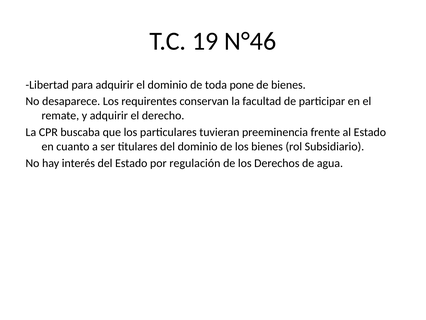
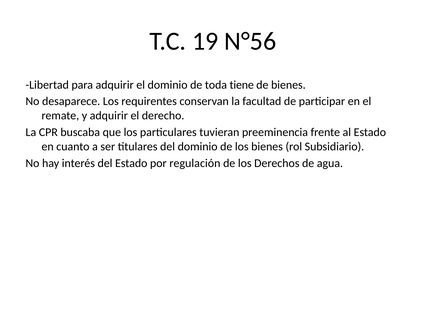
N°46: N°46 -> N°56 (250, 41)
pone: pone -> tiene (242, 85)
